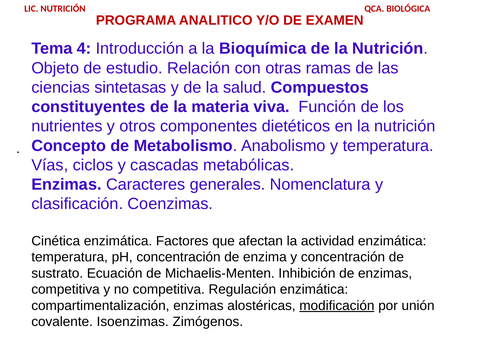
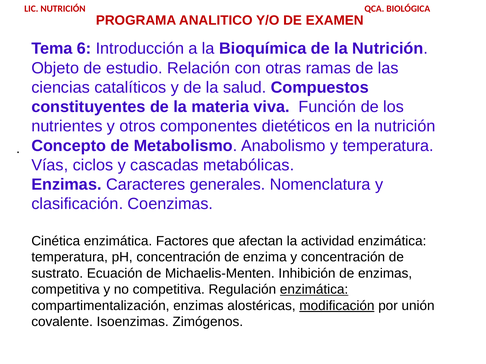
4: 4 -> 6 (84, 49)
sintetasas: sintetasas -> catalíticos (130, 88)
enzimática underline: none -> present (314, 290)
